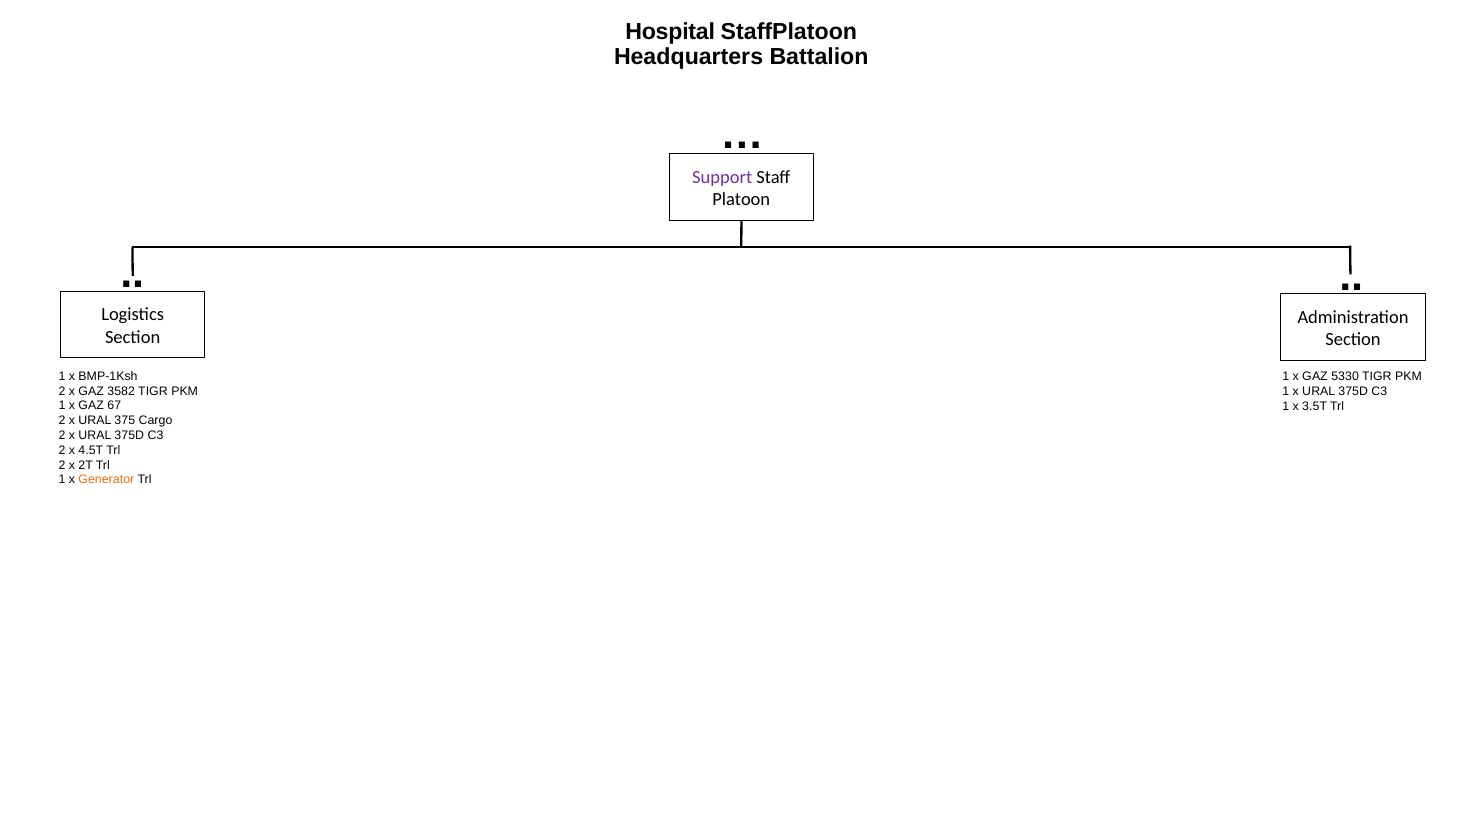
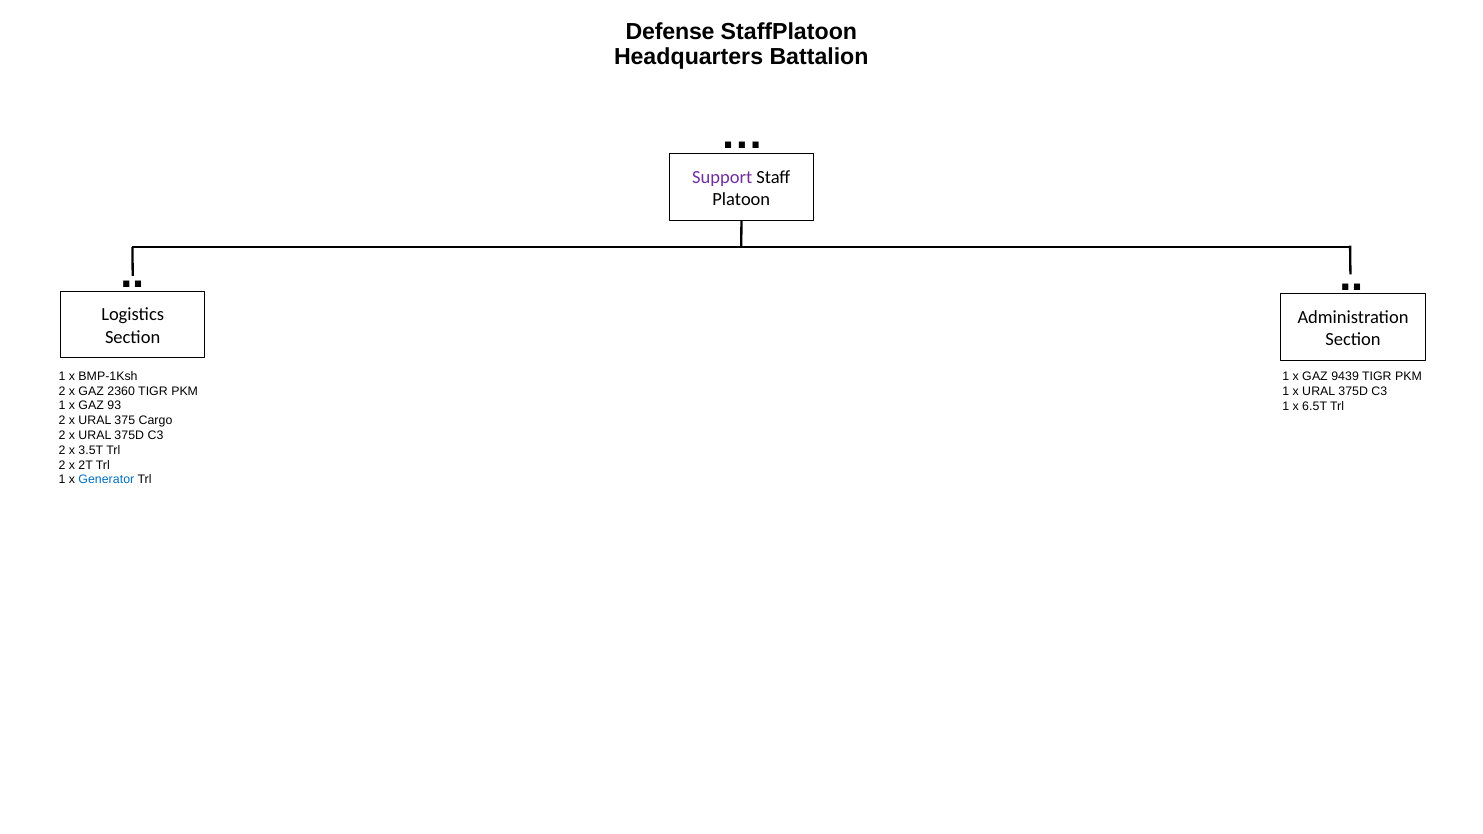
Hospital: Hospital -> Defense (670, 32)
5330: 5330 -> 9439 (1345, 377)
3582: 3582 -> 2360 (121, 391)
67: 67 -> 93 (114, 406)
3.5T: 3.5T -> 6.5T (1315, 406)
4.5T: 4.5T -> 3.5T (91, 450)
Generator colour: orange -> blue (106, 480)
